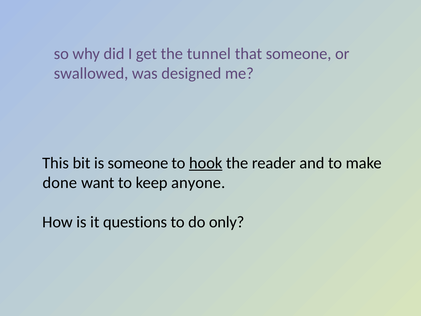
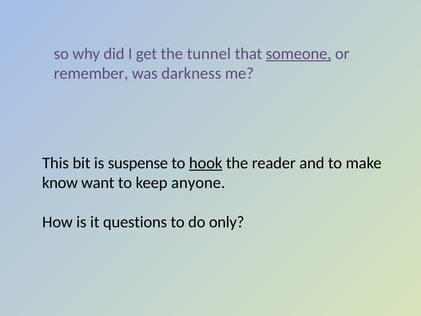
someone underline: none -> present (299, 54)
swallowed: swallowed -> remember (91, 73)
designed: designed -> darkness (191, 73)
is someone: someone -> suspense (138, 163)
done: done -> know (60, 183)
